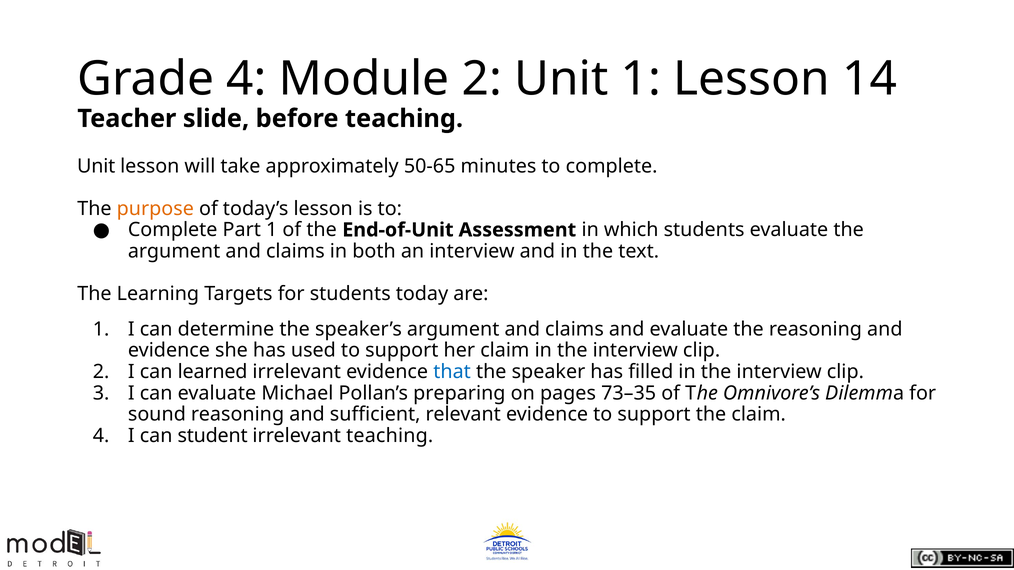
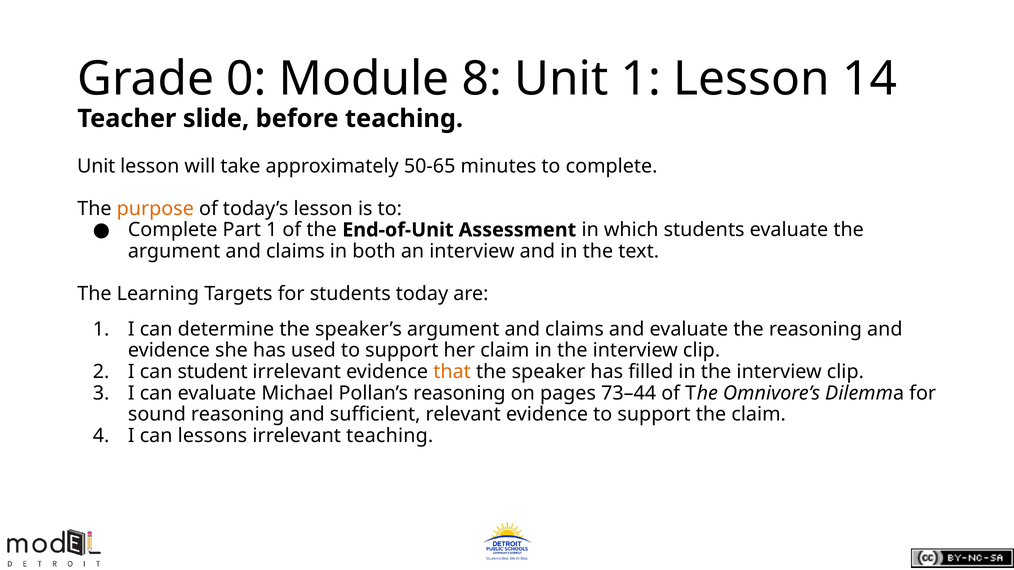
Grade 4: 4 -> 0 (246, 79)
Module 2: 2 -> 8 (482, 79)
learned: learned -> student (213, 372)
that colour: blue -> orange (452, 372)
Pollan’s preparing: preparing -> reasoning (459, 393)
73–35: 73–35 -> 73–44 (629, 393)
student: student -> lessons (212, 436)
